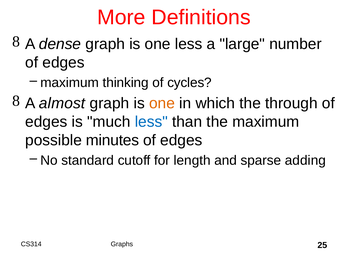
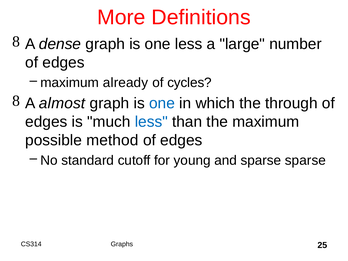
thinking: thinking -> already (126, 83)
one colour: orange -> blue (162, 103)
minutes: minutes -> method (112, 140)
length: length -> young (192, 160)
sparse adding: adding -> sparse (305, 160)
